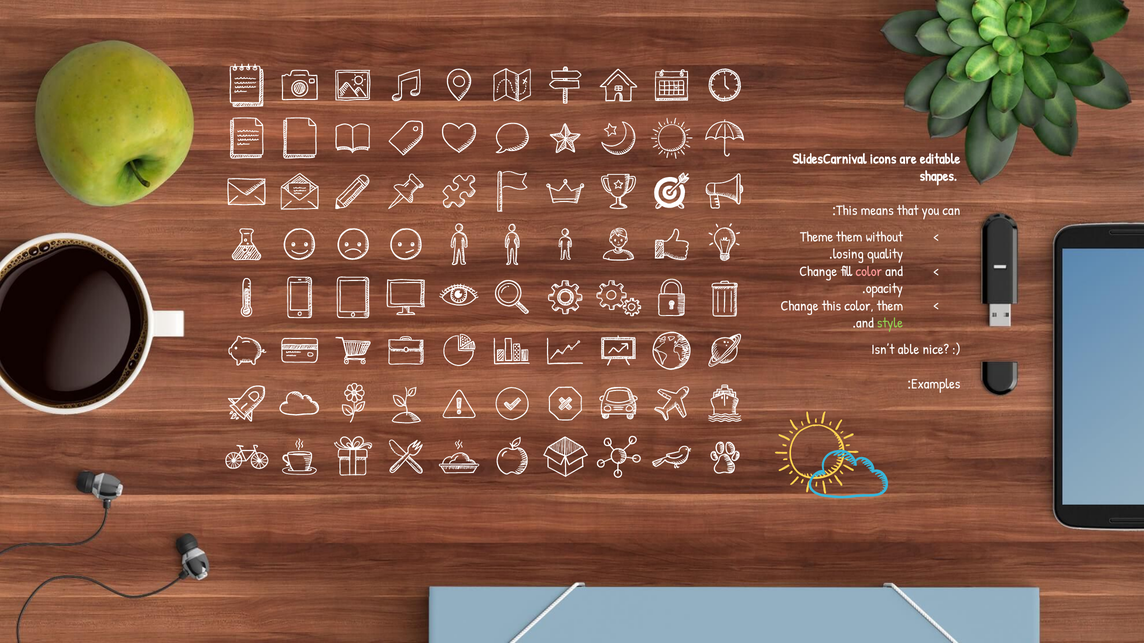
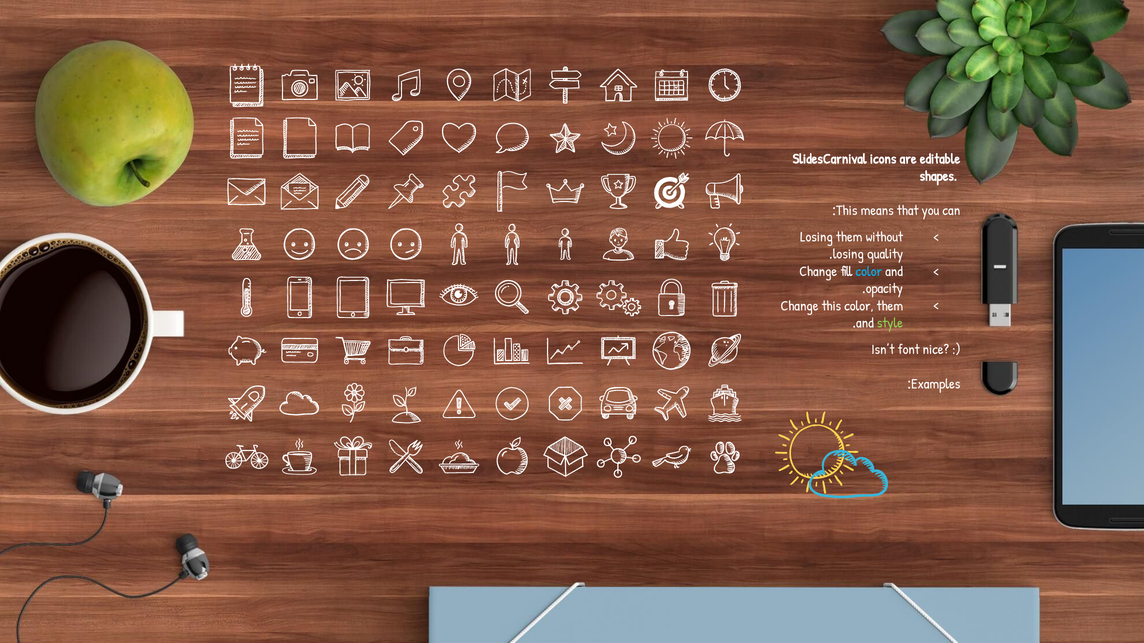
Theme: Theme -> Losing (817, 237)
color colour: pink -> light blue (869, 272)
able: able -> font (909, 350)
